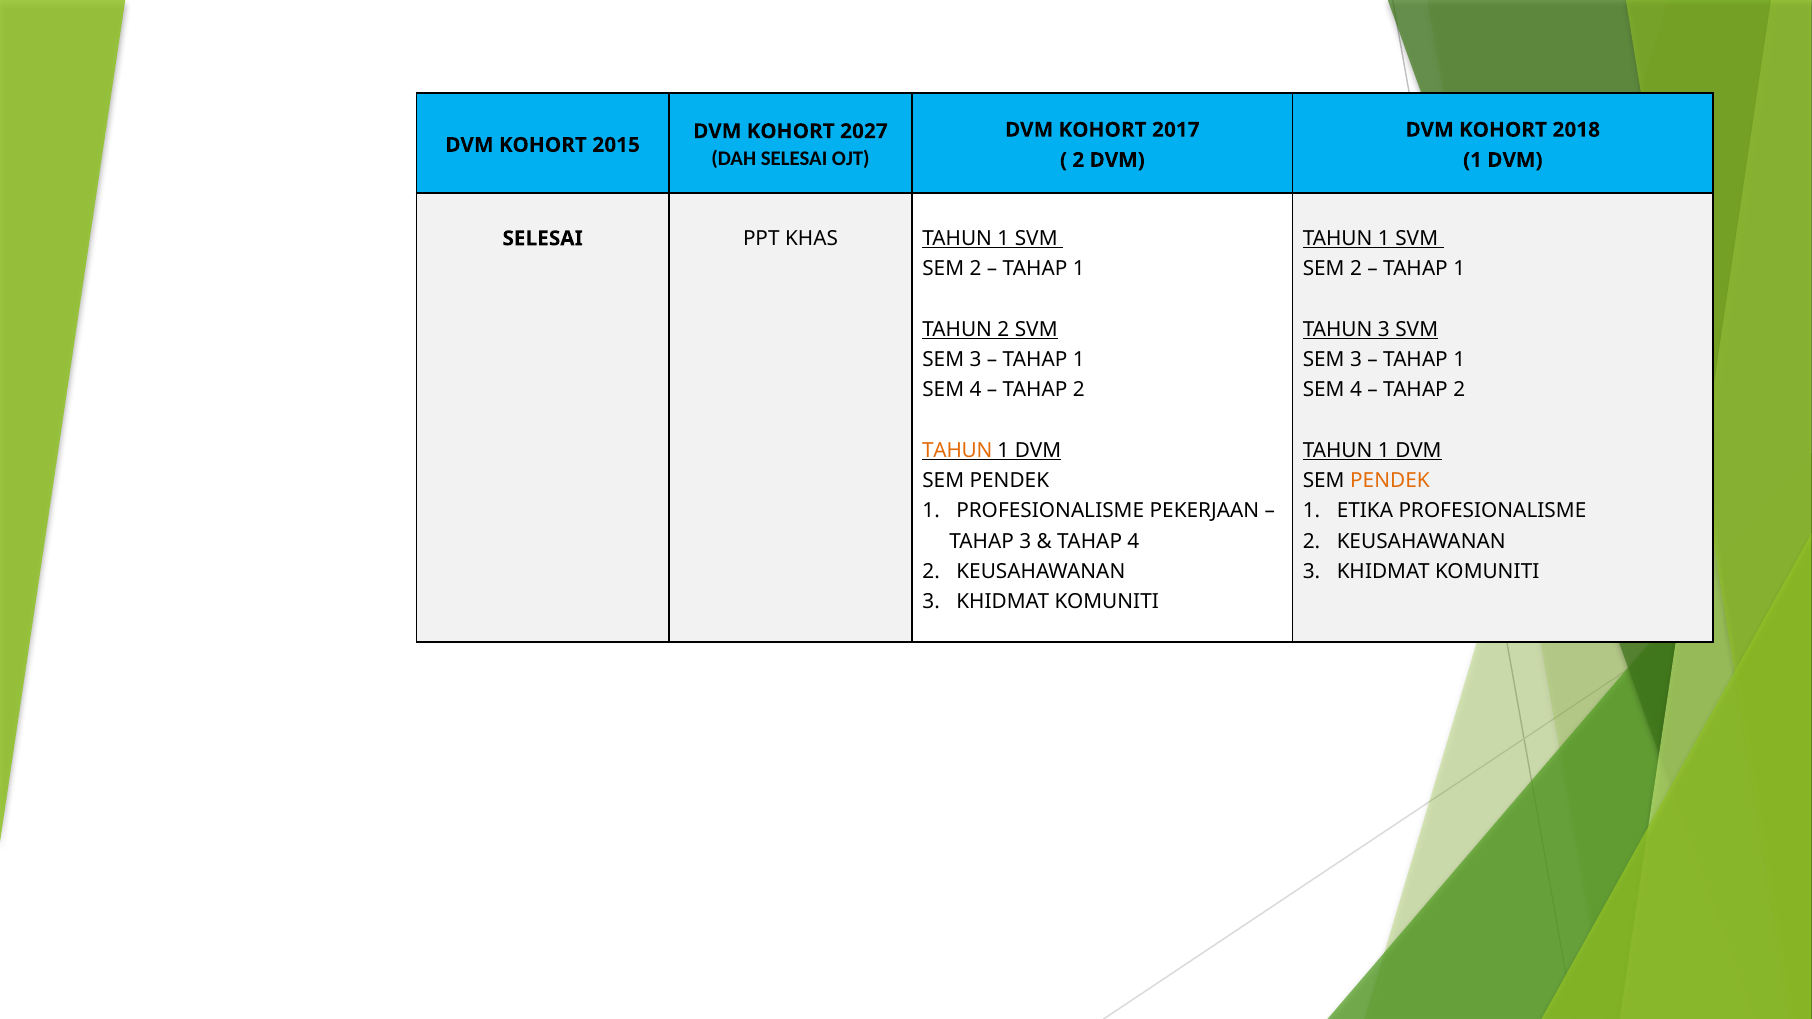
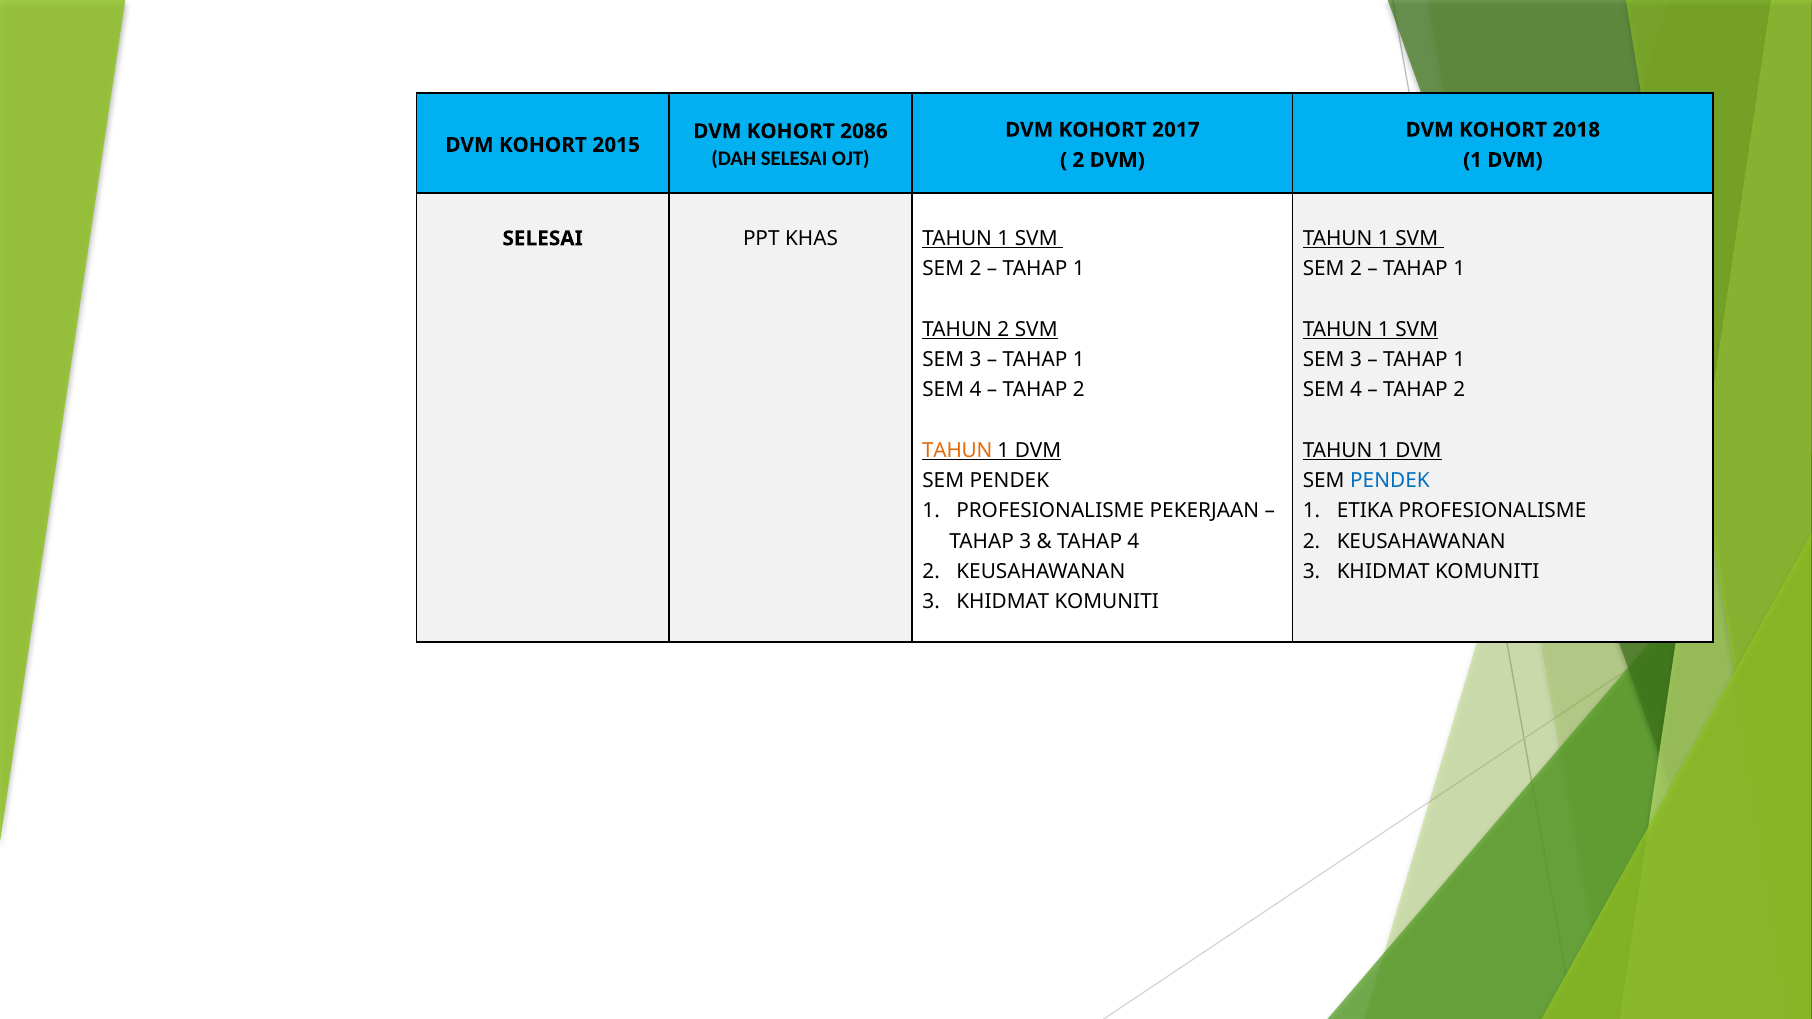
2027: 2027 -> 2086 (864, 131)
3: 3 -> 1 (1384, 329)
PENDEK colour: orange -> blue (1390, 481)
